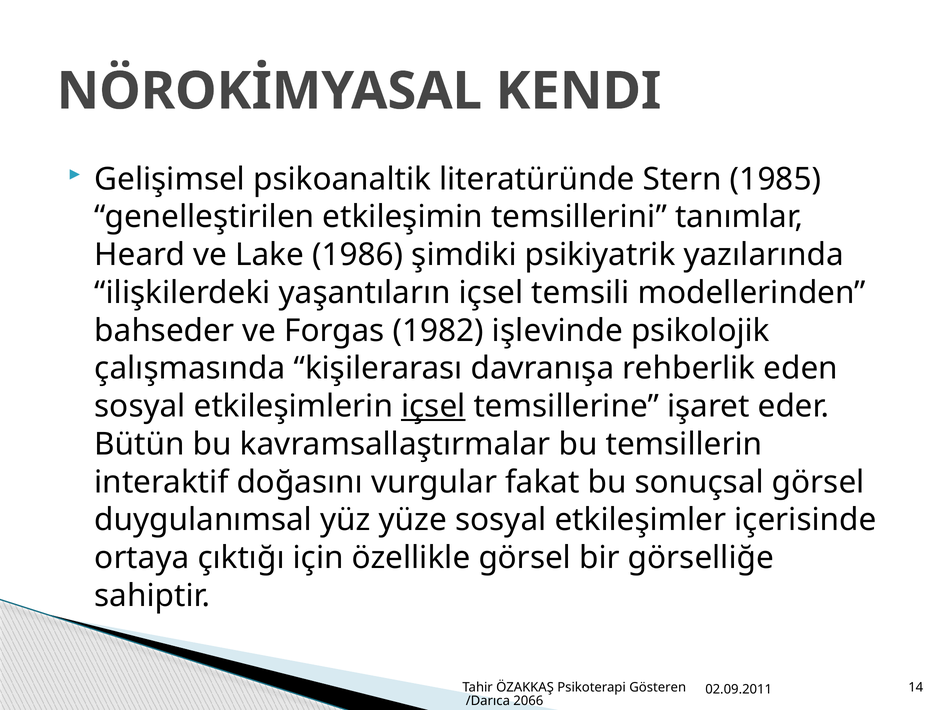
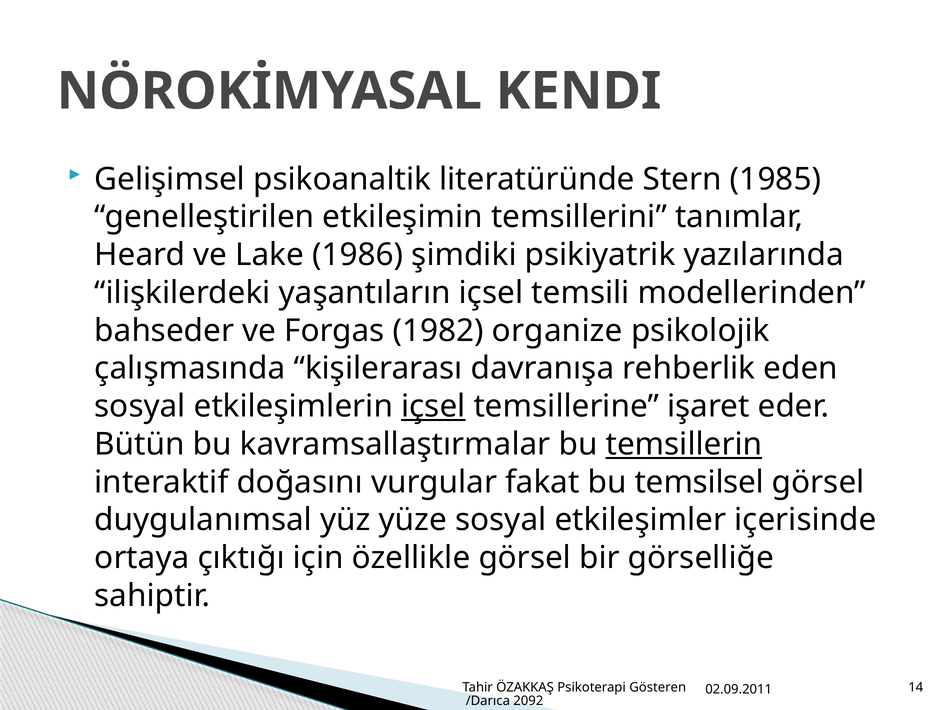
işlevinde: işlevinde -> organize (557, 330)
temsillerin underline: none -> present (684, 444)
sonuçsal: sonuçsal -> temsilsel (699, 482)
2066: 2066 -> 2092 (528, 700)
